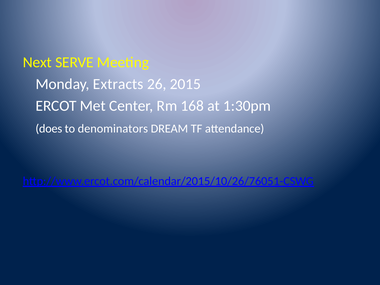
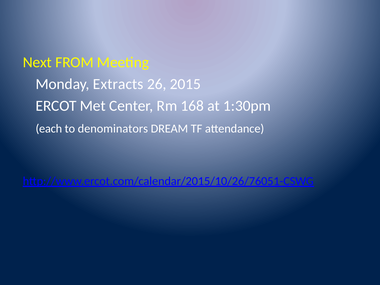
SERVE: SERVE -> FROM (74, 62)
does: does -> each (49, 129)
